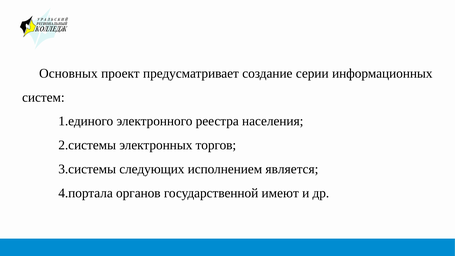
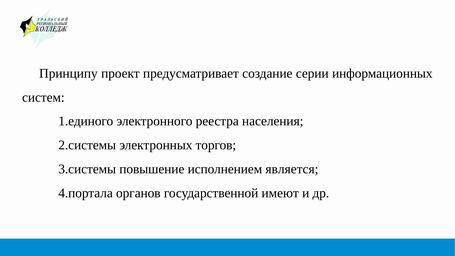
Основных: Основных -> Принципу (68, 73)
следующих: следующих -> повышение (152, 169)
